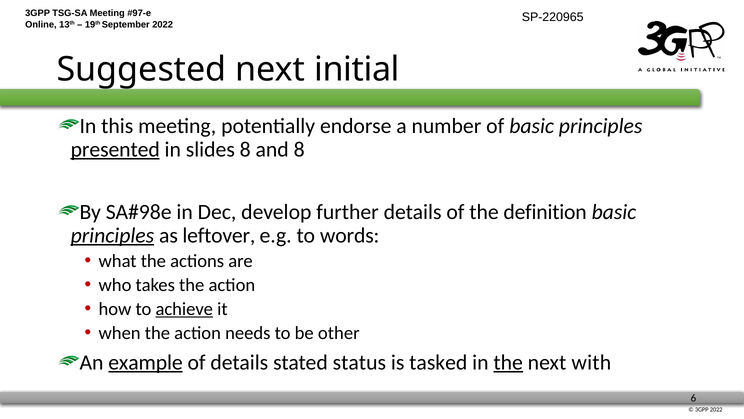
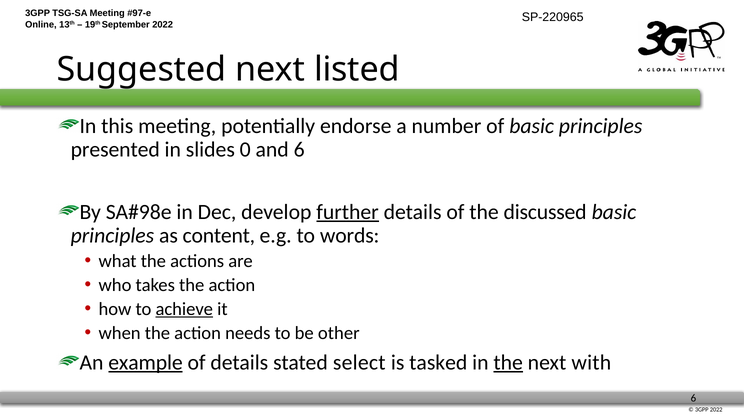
initial: initial -> listed (357, 69)
presented underline: present -> none (115, 149)
slides 8: 8 -> 0 (245, 149)
and 8: 8 -> 6 (299, 149)
further underline: none -> present (348, 212)
definition: definition -> discussed (545, 212)
principles underline: present -> none (112, 235)
leftover: leftover -> content (219, 235)
status: status -> select (359, 362)
